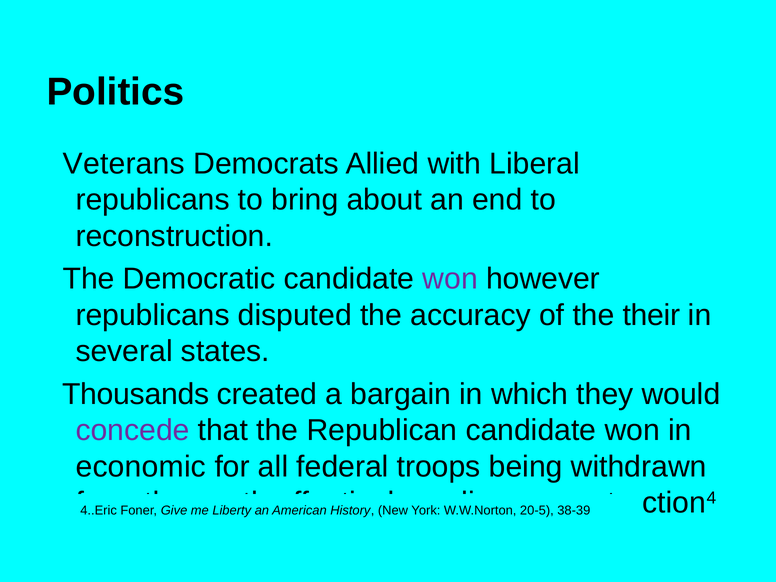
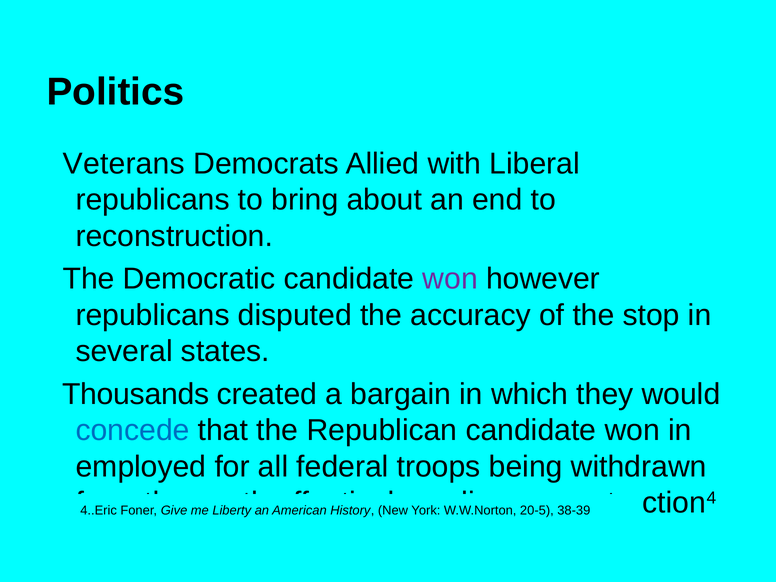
their: their -> stop (651, 315)
concede colour: purple -> blue (133, 430)
economic: economic -> employed (141, 467)
